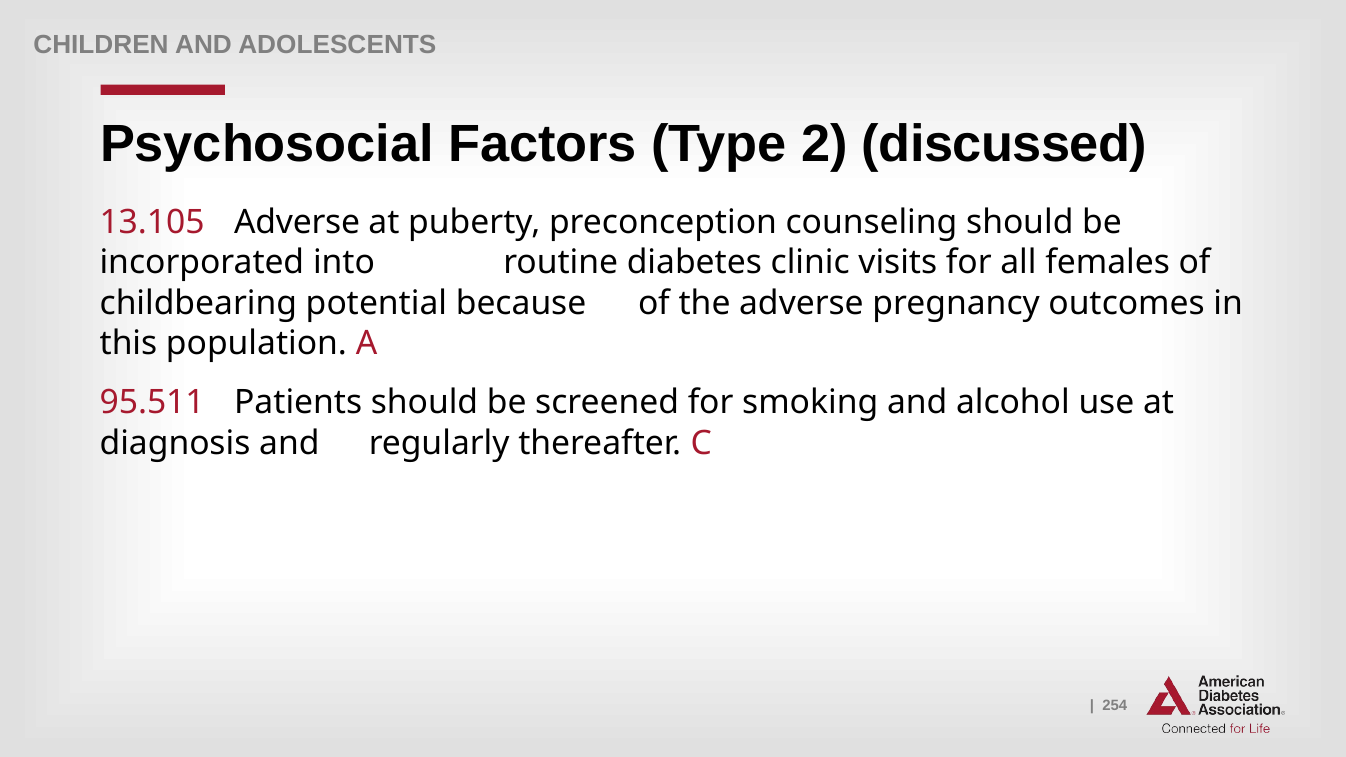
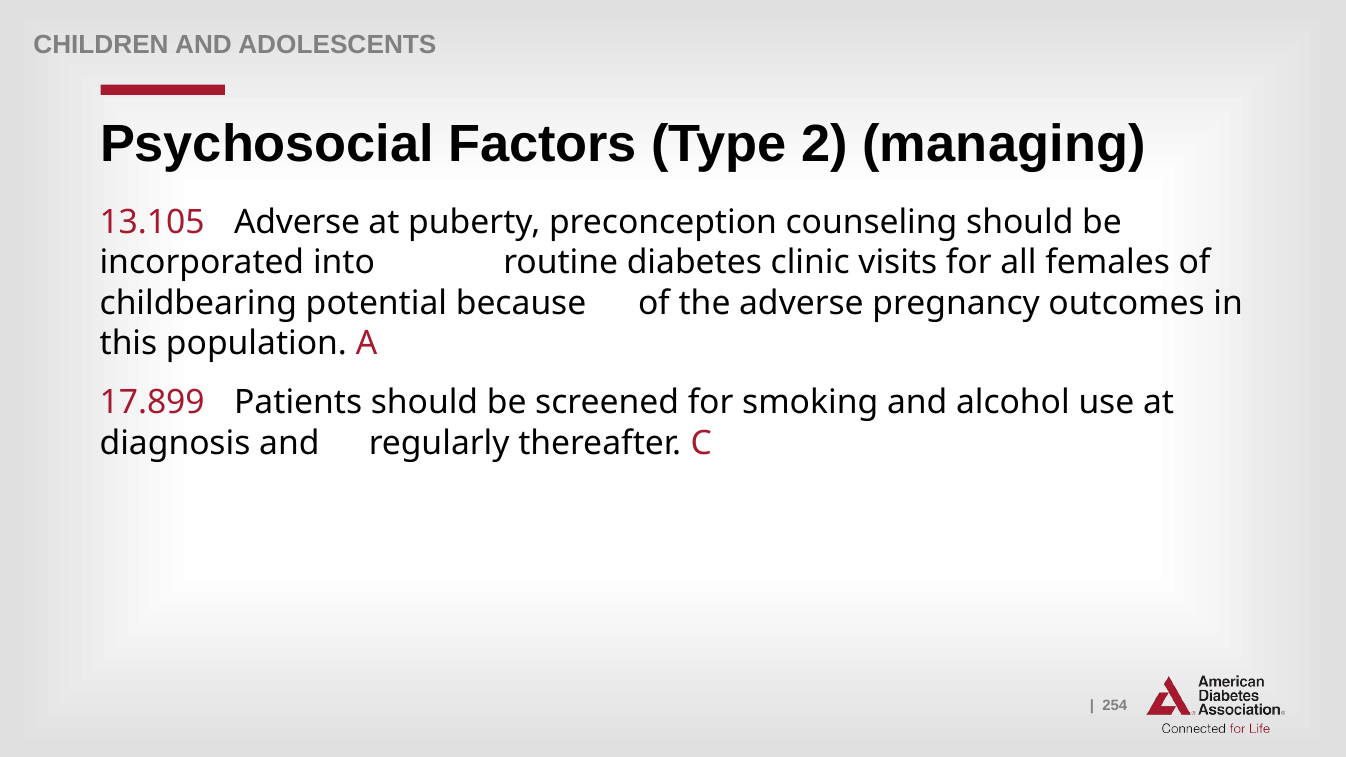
discussed: discussed -> managing (1004, 144)
95.511: 95.511 -> 17.899 (152, 403)
